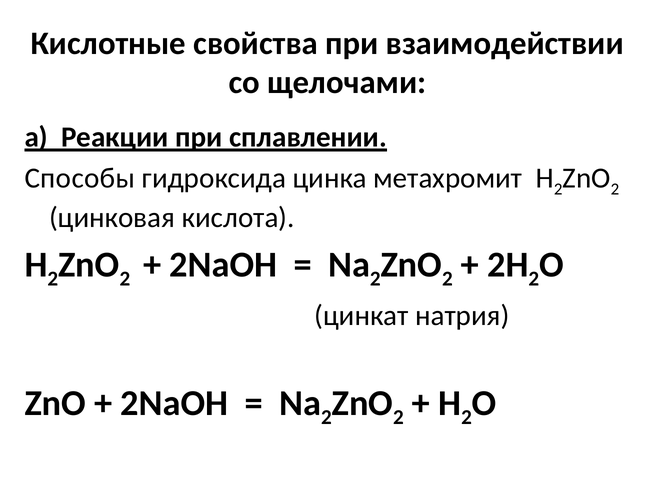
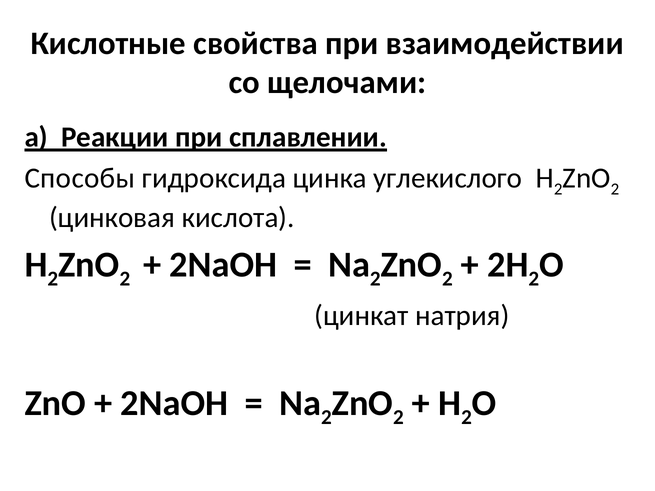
метахромит: метахромит -> углекислого (448, 178)
